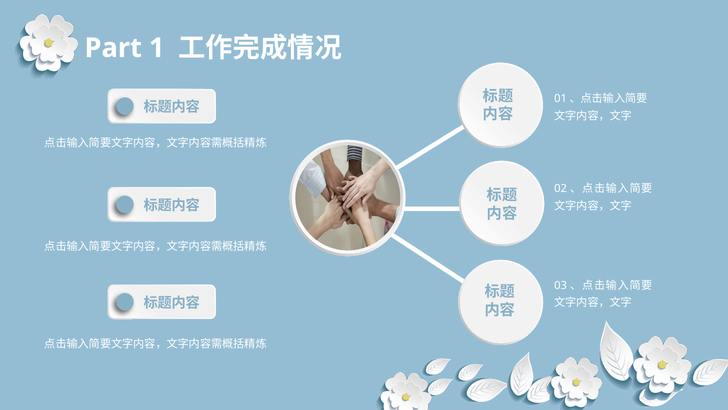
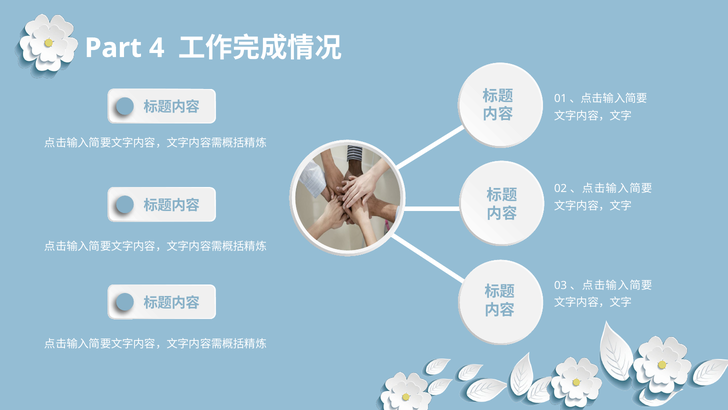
1: 1 -> 4 (157, 48)
